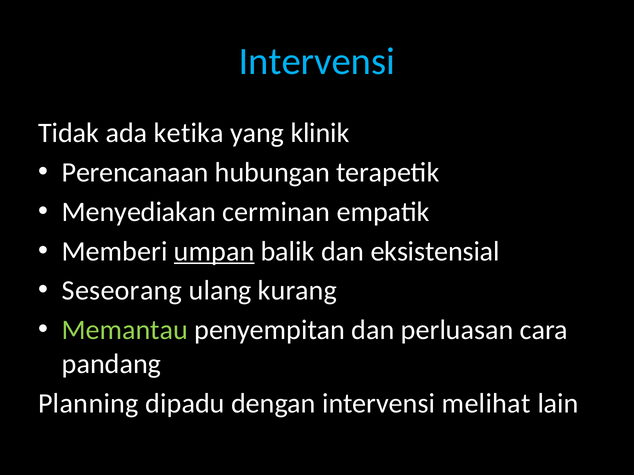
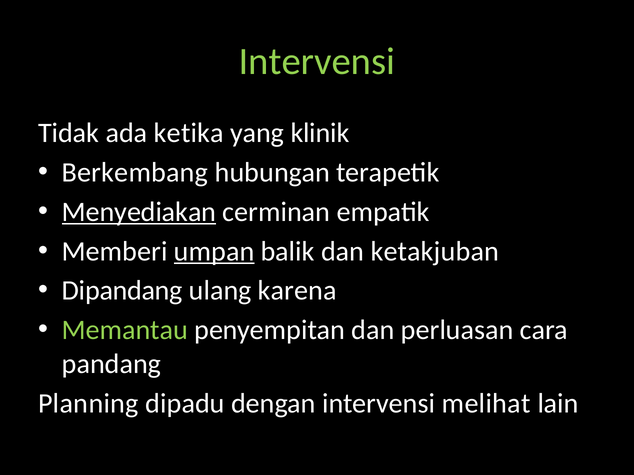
Intervensi colour: light blue -> light green (317, 61)
Perencanaan: Perencanaan -> Berkembang (135, 173)
Menyediakan underline: none -> present (139, 212)
eksistensial: eksistensial -> ketakjuban (435, 251)
Seseorang: Seseorang -> Dipandang (122, 291)
kurang: kurang -> karena (297, 291)
